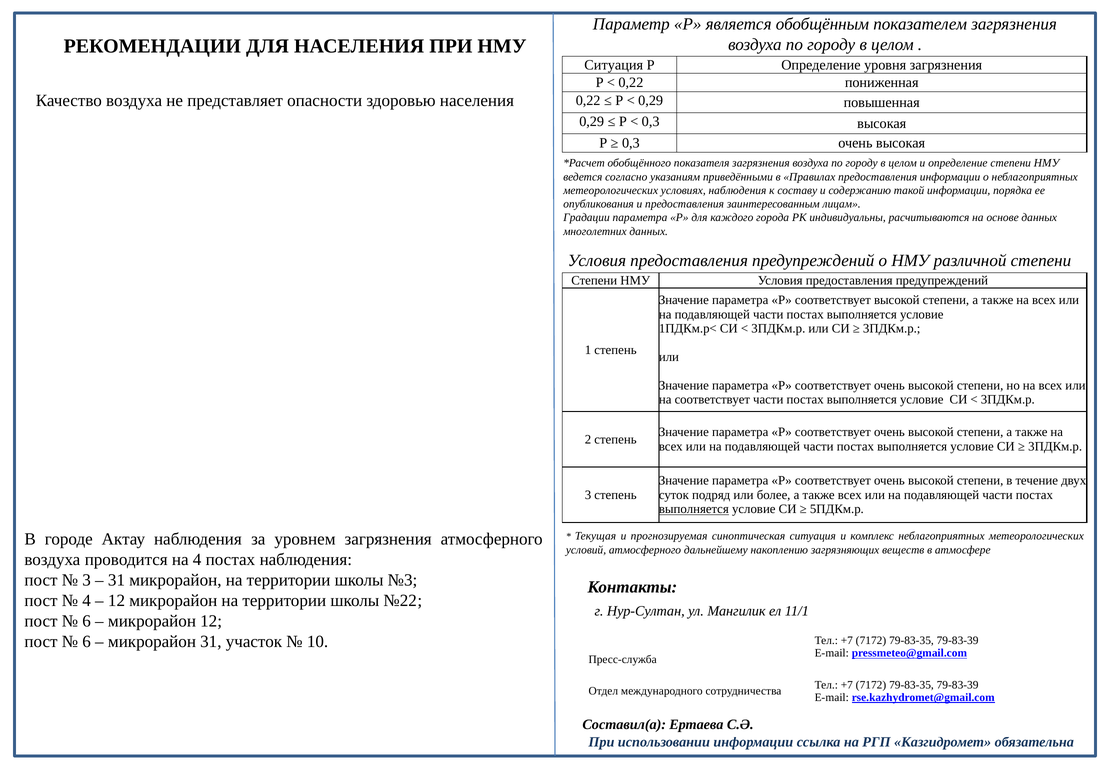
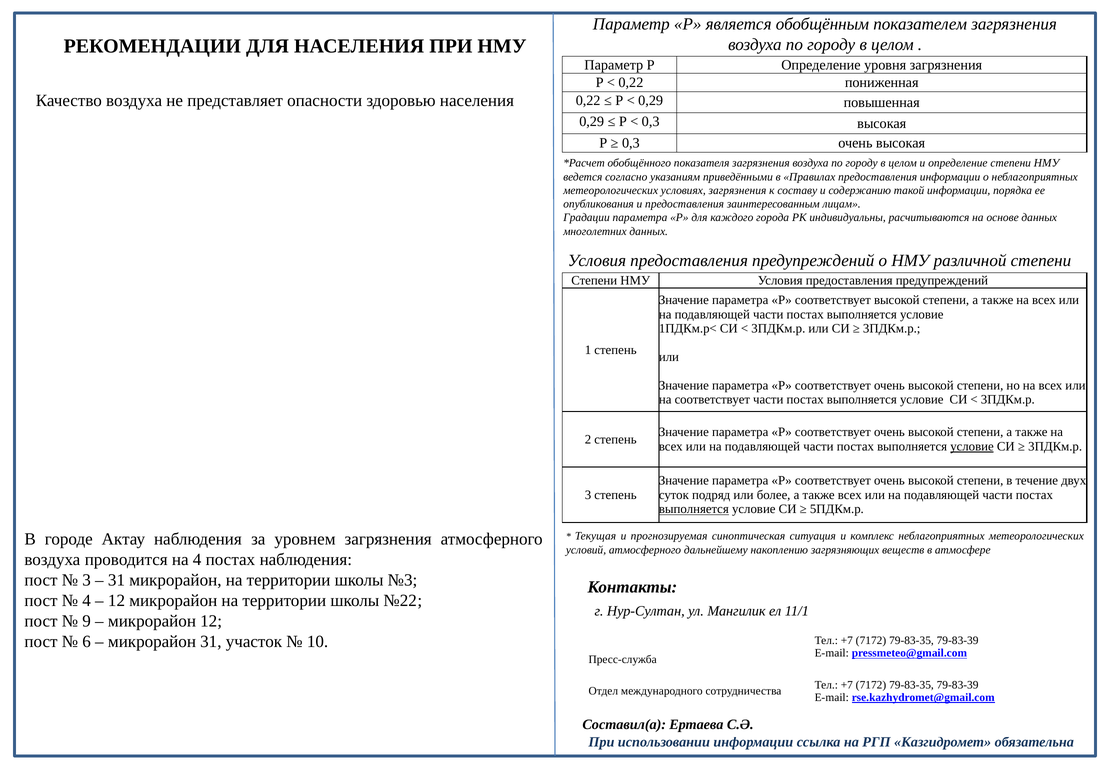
Ситуация: Ситуация -> Параметр (614, 65)
условиях наблюдения: наблюдения -> загрязнения (737, 190)
условие underline: none -> present (972, 446)
6: 6 -> 9 (87, 621)
